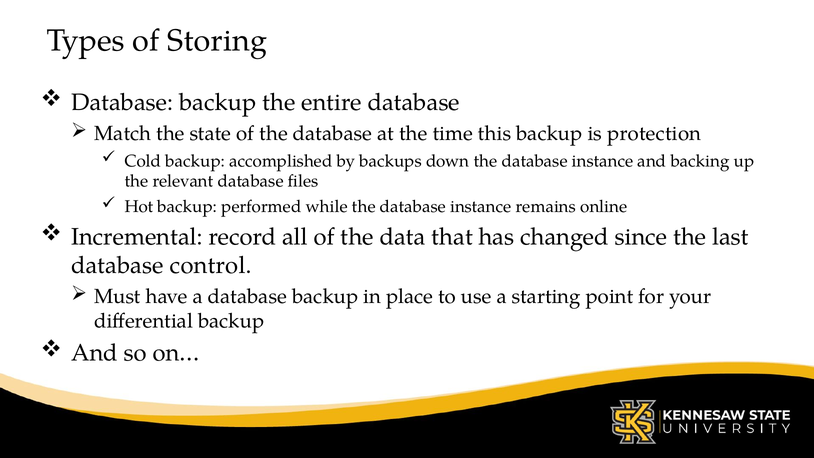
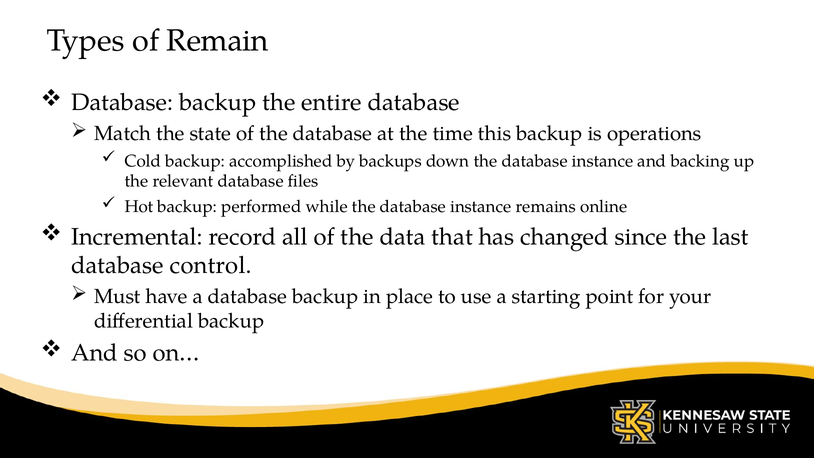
Storing: Storing -> Remain (218, 41)
protection: protection -> operations (654, 134)
